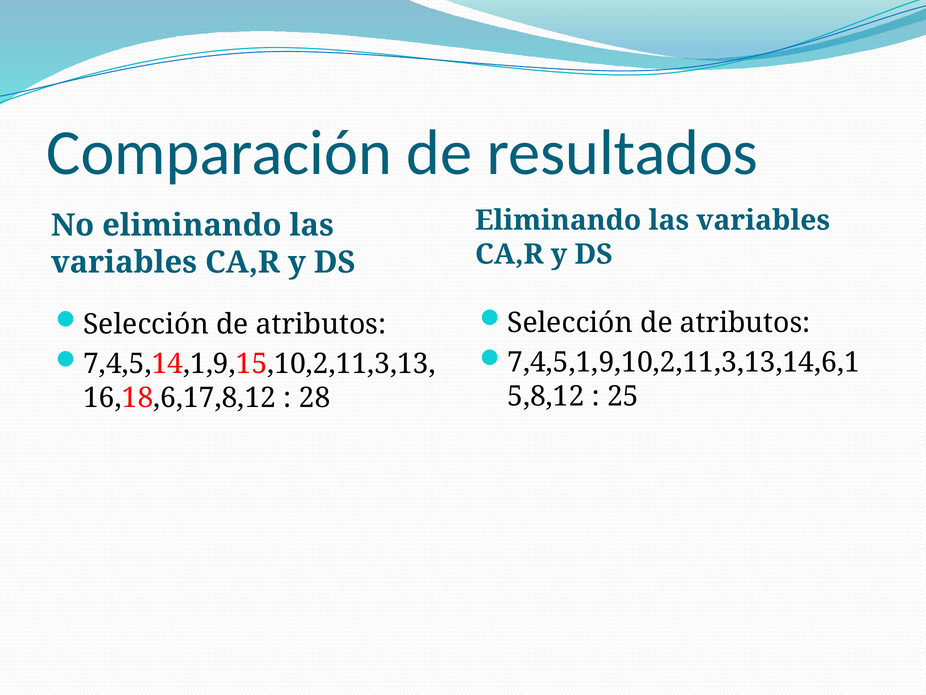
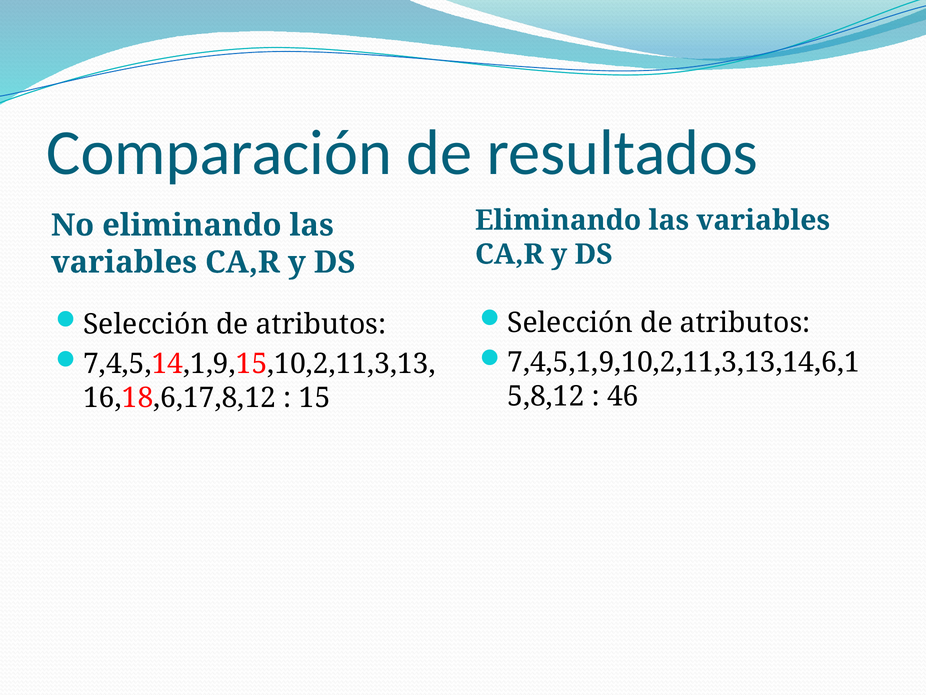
25: 25 -> 46 (623, 396)
28: 28 -> 15 (315, 398)
